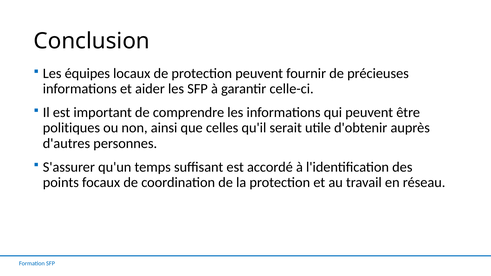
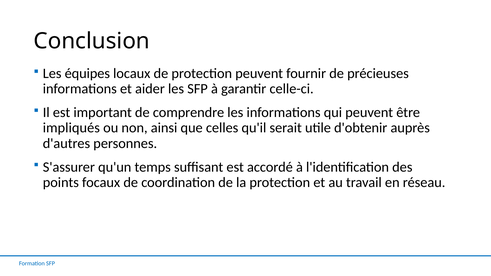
politiques: politiques -> impliqués (71, 128)
